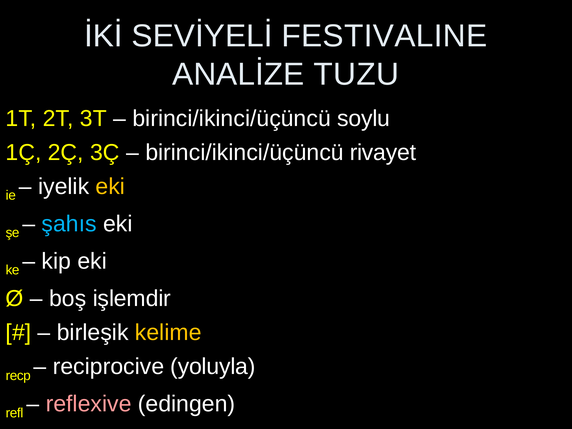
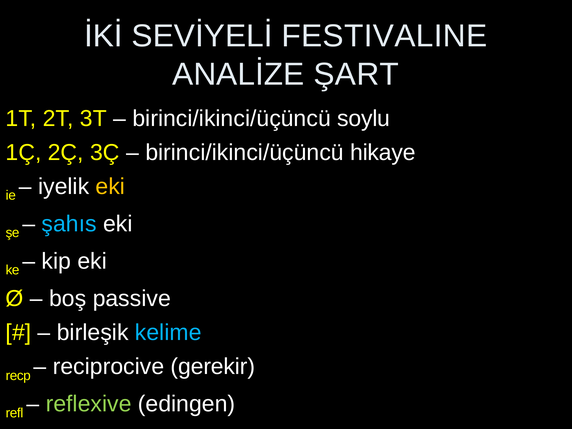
TUZU: TUZU -> ŞART (356, 74)
rivayet: rivayet -> hikaye (383, 152)
işlemdir: işlemdir -> passive (132, 299)
kelime colour: yellow -> light blue (168, 333)
yoluyla: yoluyla -> gerekir (213, 367)
reflexive colour: pink -> light green (89, 404)
